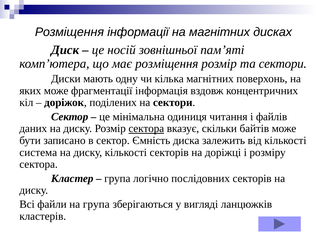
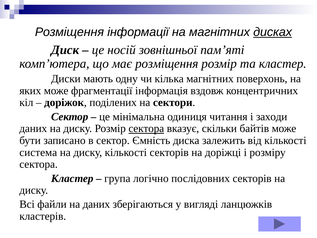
дисках underline: none -> present (273, 32)
та сектори: сектори -> кластер (283, 64)
файлів: файлів -> заходи (272, 117)
на група: група -> даних (96, 204)
